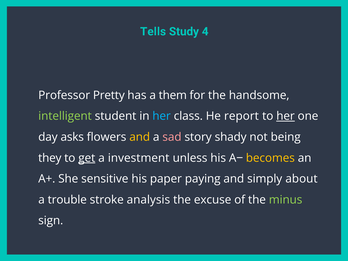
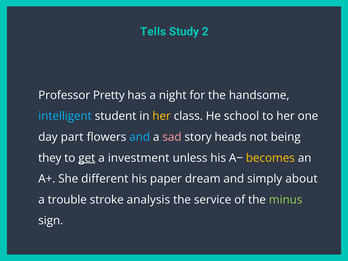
4: 4 -> 2 (205, 32)
them: them -> night (173, 95)
intelligent colour: light green -> light blue (65, 116)
her colour: light blue -> yellow (162, 116)
report: report -> school (242, 116)
her underline: present -> none (286, 116)
asks: asks -> part (72, 137)
and colour: yellow -> light blue (140, 137)
shady: shady -> heads (231, 137)
sensitive: sensitive -> different (105, 179)
paying: paying -> dream (203, 179)
excuse: excuse -> service (213, 200)
